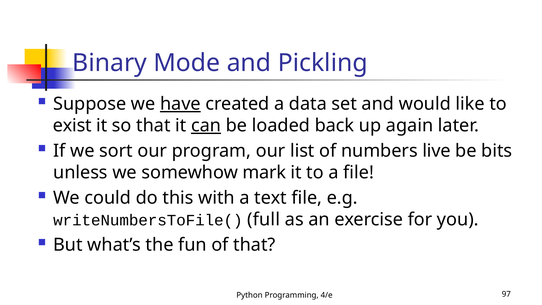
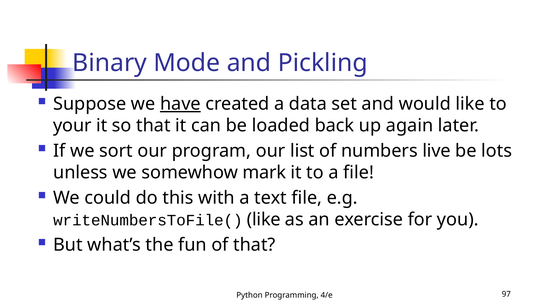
exist: exist -> your (72, 126)
can underline: present -> none (206, 126)
bits: bits -> lots (497, 151)
writeNumbersToFile( full: full -> like (264, 219)
